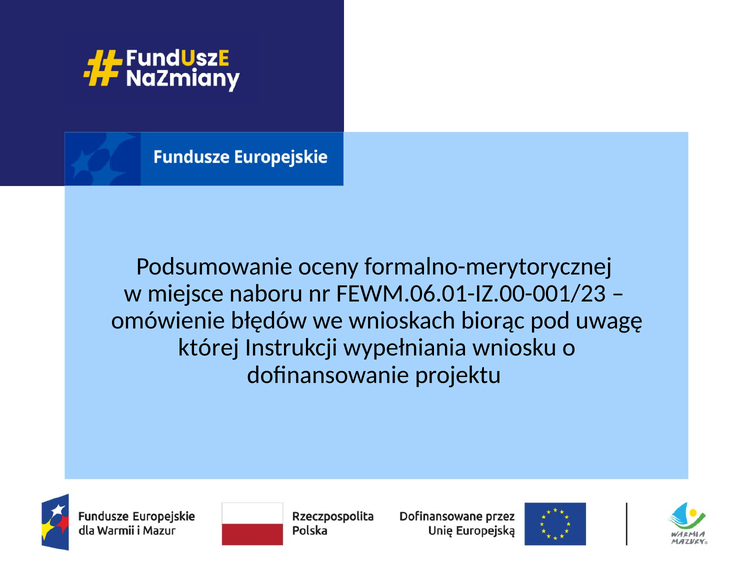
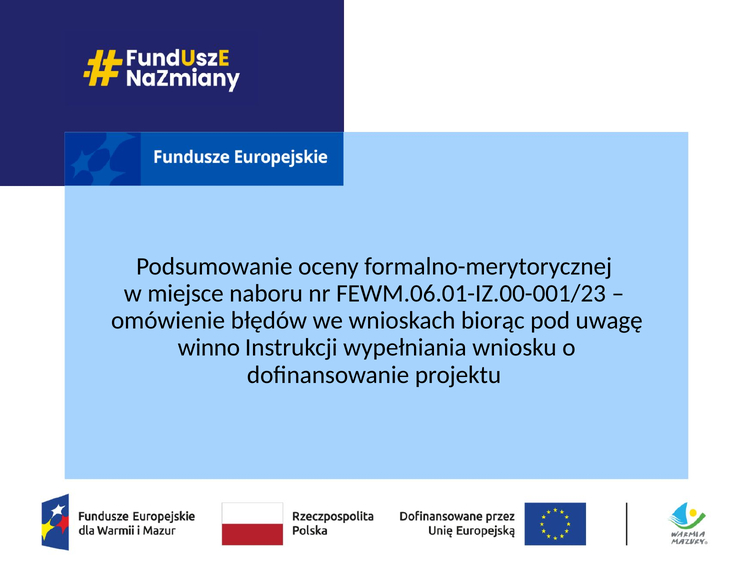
której: której -> winno (209, 348)
